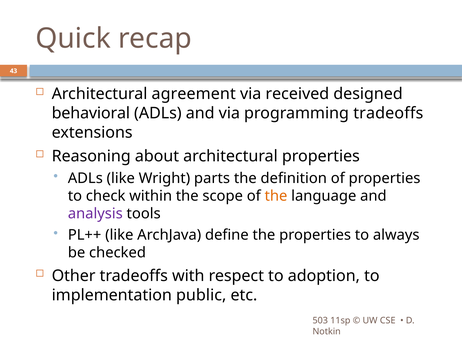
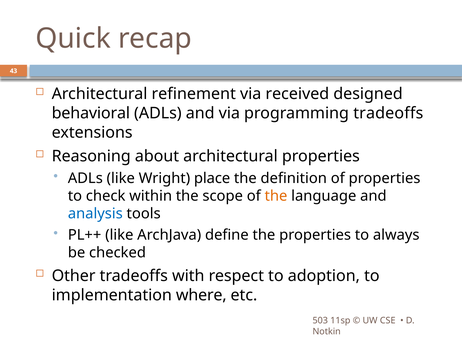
agreement: agreement -> refinement (194, 94)
parts: parts -> place (212, 178)
analysis colour: purple -> blue (95, 213)
public: public -> where (201, 295)
